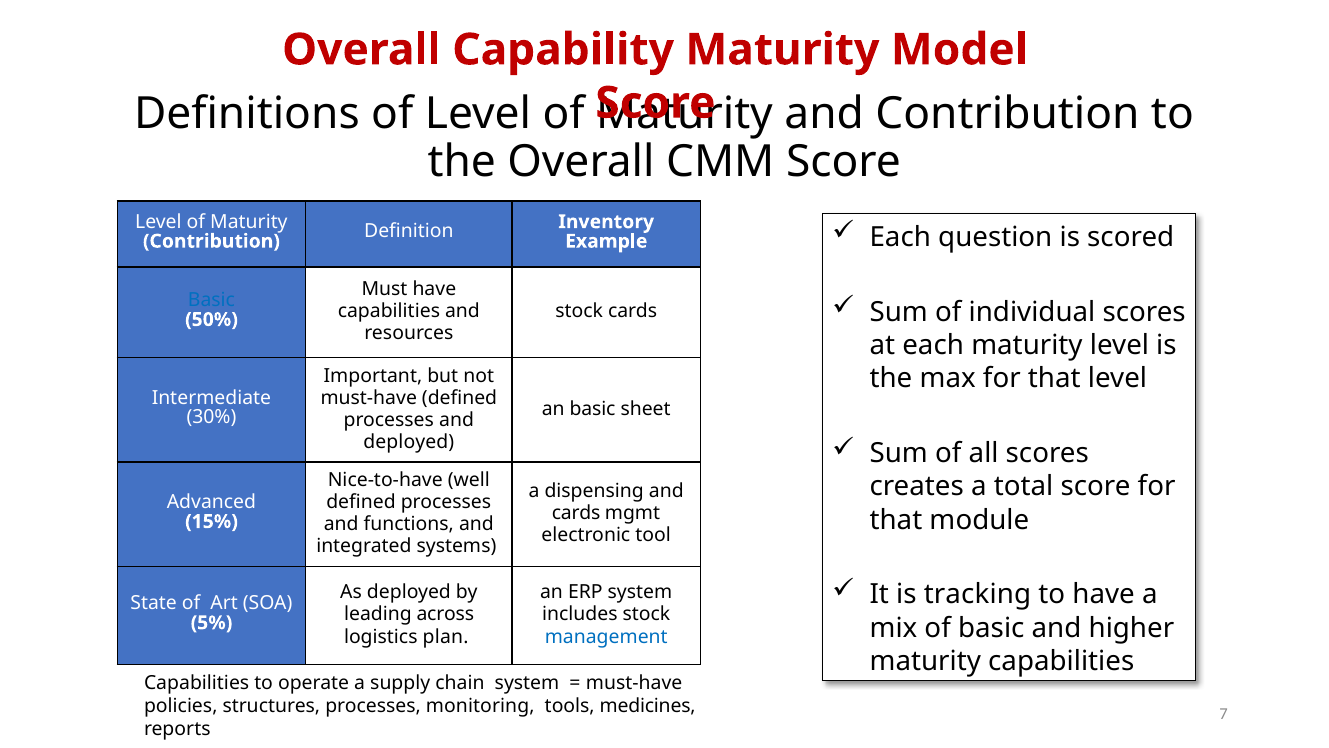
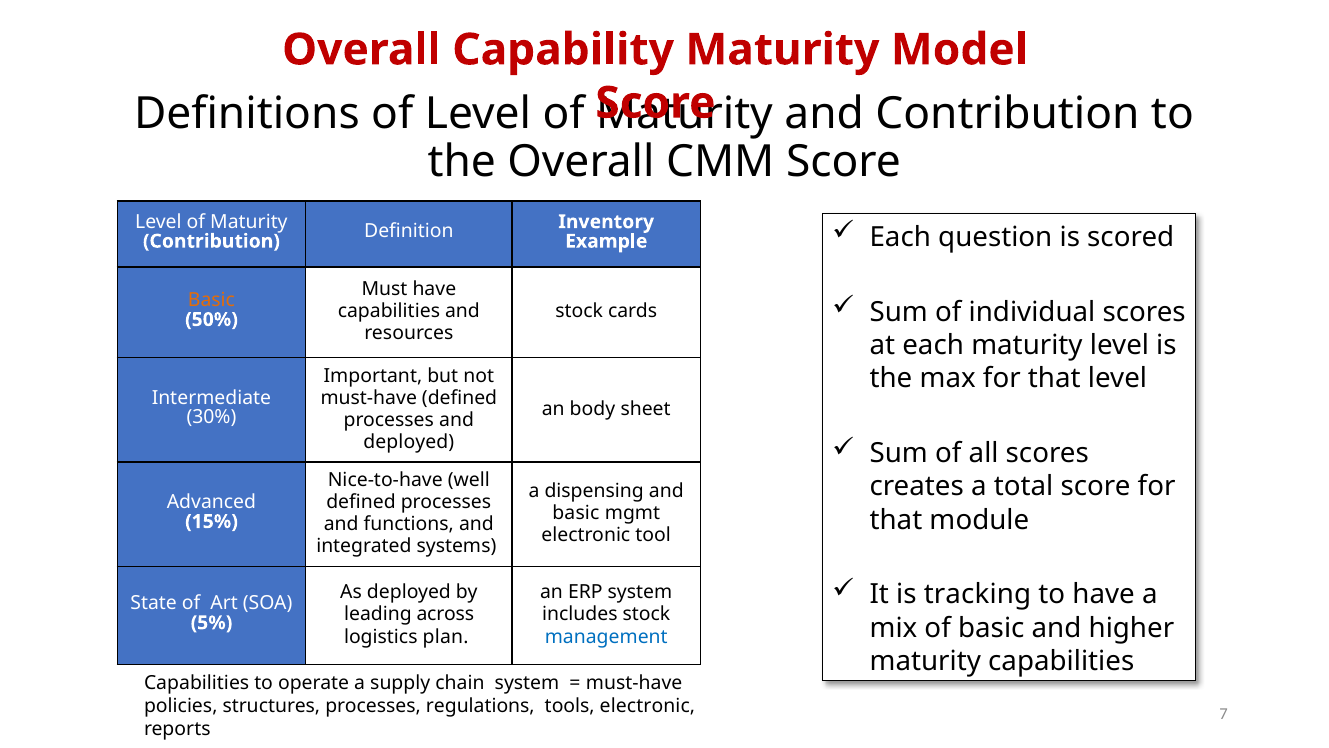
Basic colour: blue -> orange (211, 300)
an basic: basic -> body (593, 409)
cards: cards -> basic (576, 513)
monitoring: monitoring -> regulations (480, 706)
tools medicines: medicines -> electronic (647, 706)
